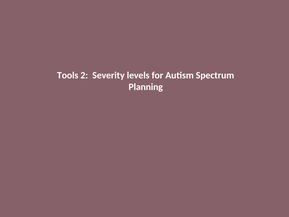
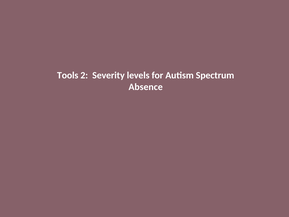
Planning: Planning -> Absence (146, 87)
